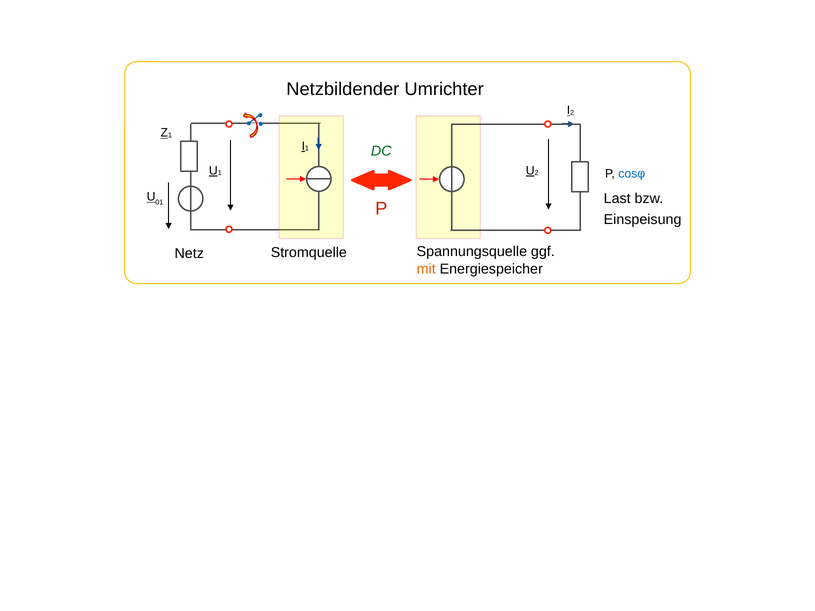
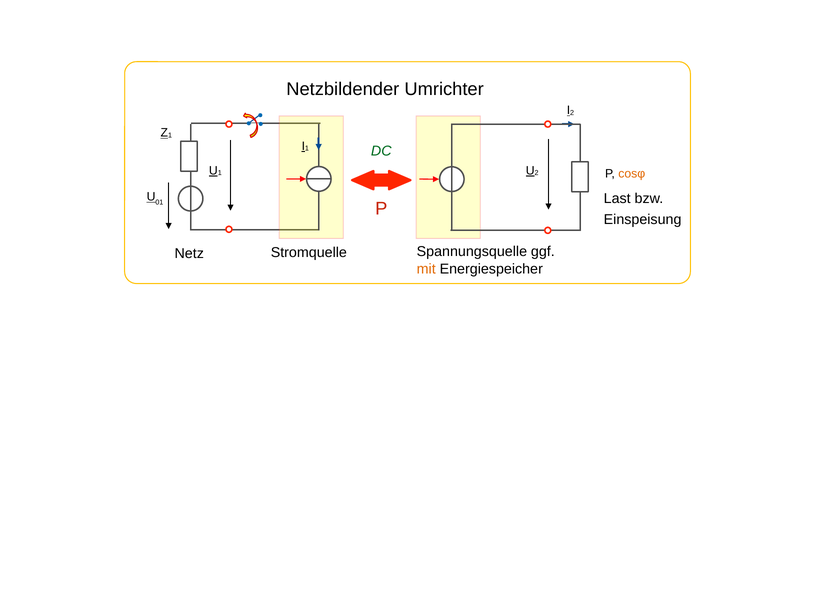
cosφ colour: blue -> orange (632, 174)
